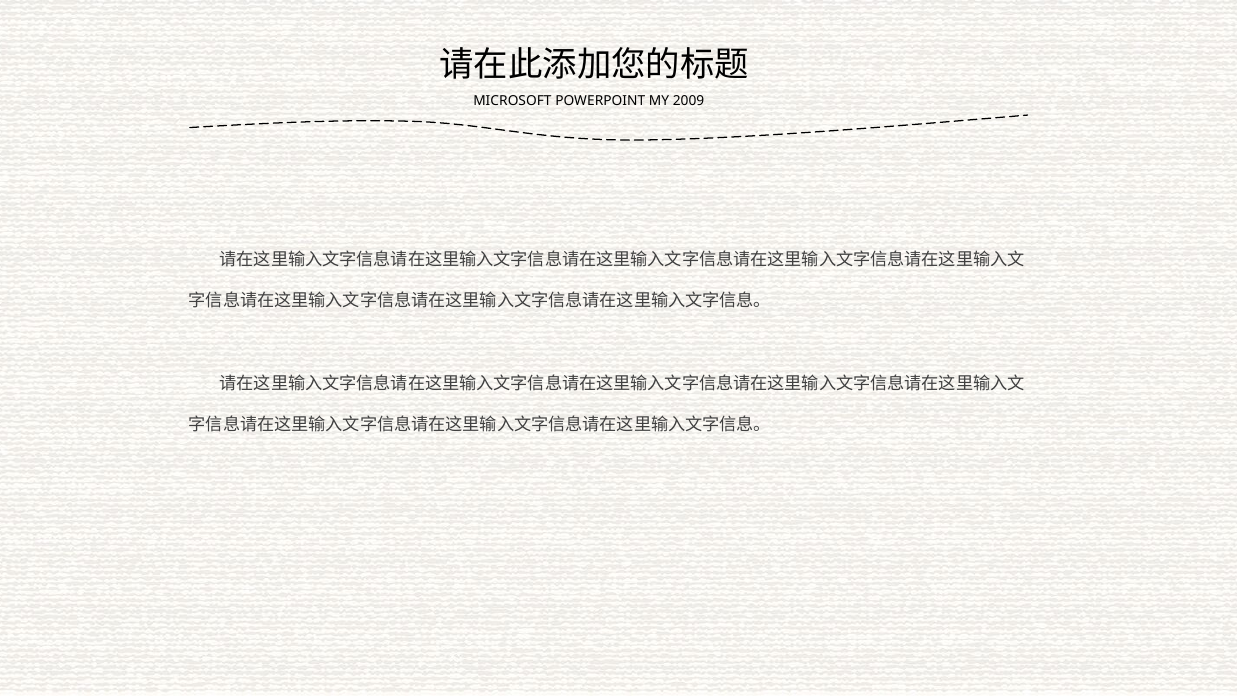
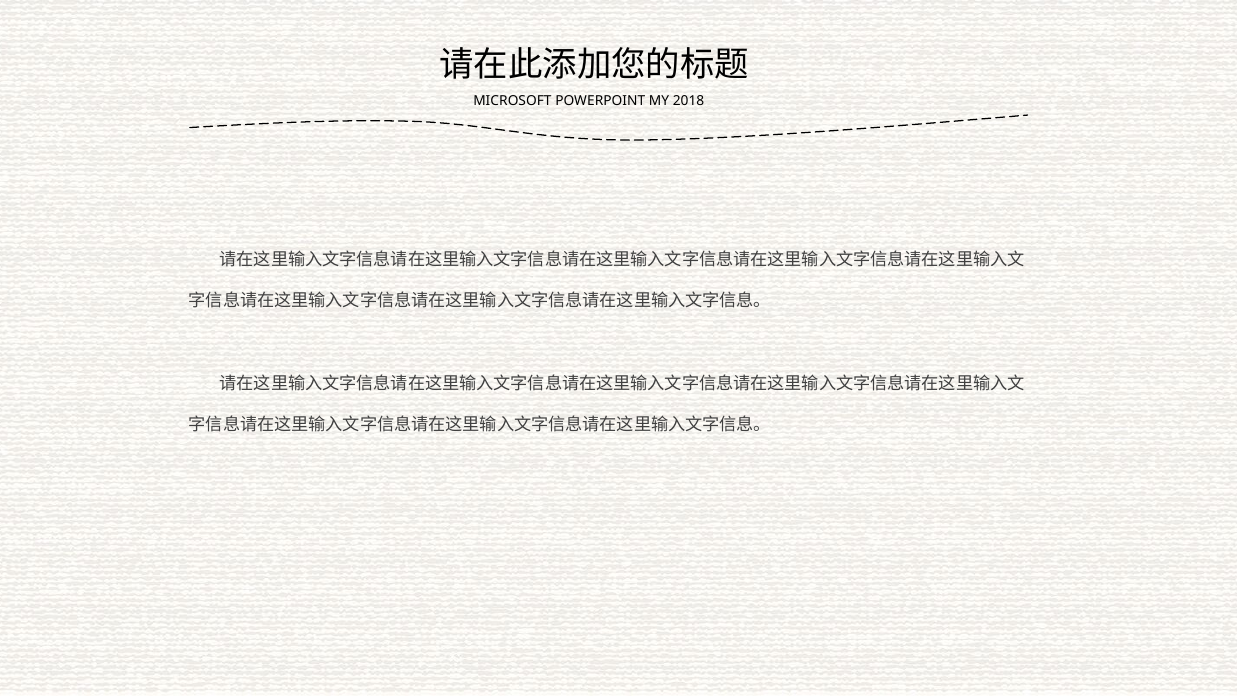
2009: 2009 -> 2018 (689, 101)
